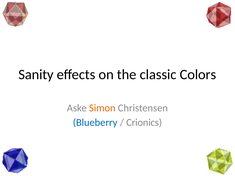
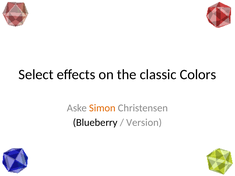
Sanity: Sanity -> Select (36, 75)
Blueberry colour: blue -> black (95, 123)
Crionics: Crionics -> Version (144, 123)
